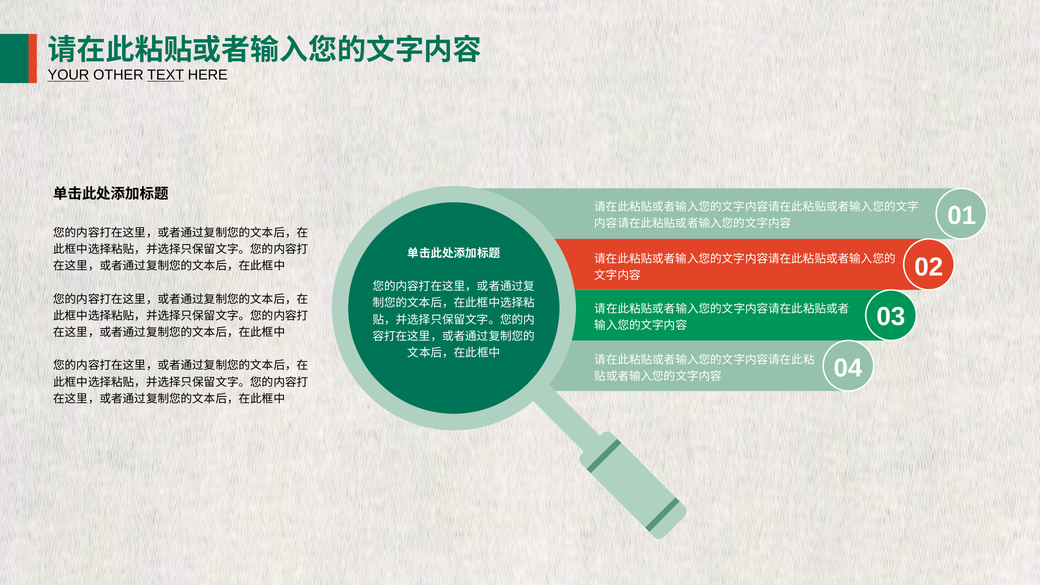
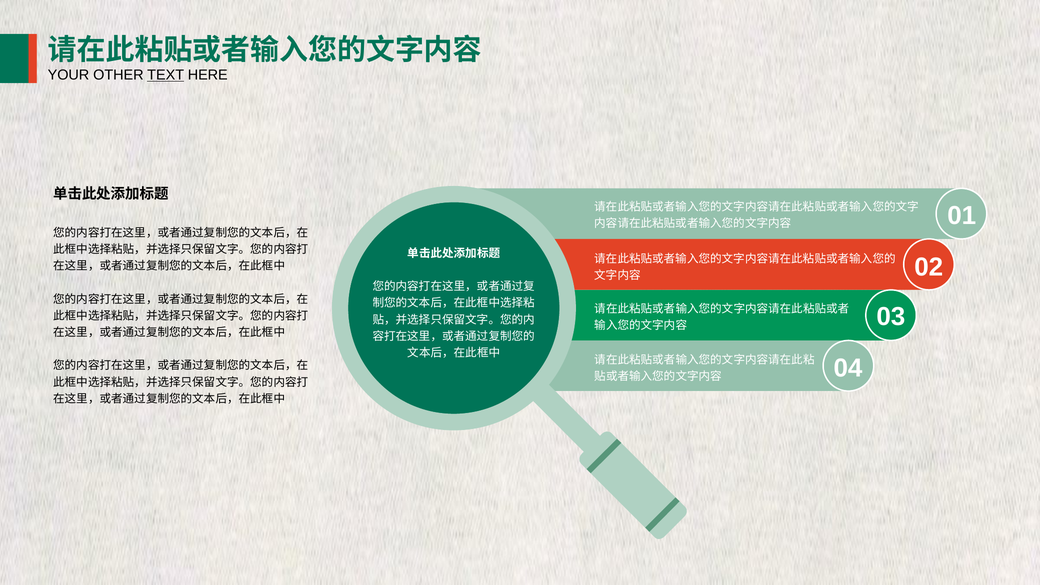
YOUR underline: present -> none (68, 75)
